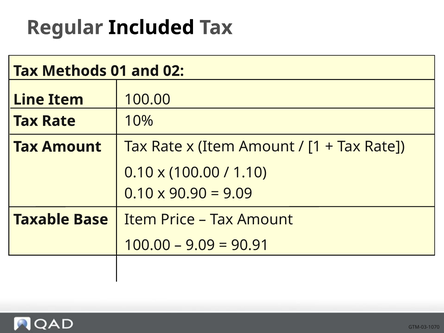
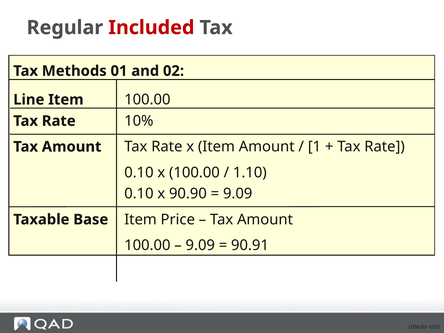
Included colour: black -> red (151, 28)
